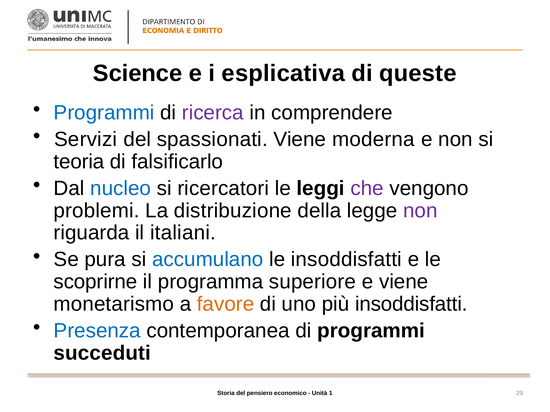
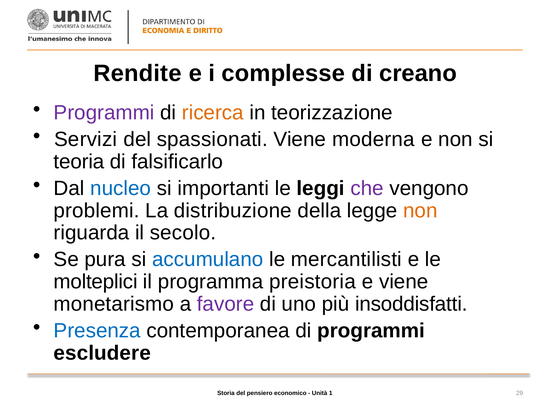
Science: Science -> Rendite (138, 73)
esplicativa: esplicativa -> complesse (283, 73)
queste: queste -> creano (418, 73)
Programmi colour: blue -> purple (104, 113)
ricerca colour: purple -> orange (213, 113)
comprendere: comprendere -> teorizzazione (332, 113)
ricercatori: ricercatori -> importanti (223, 189)
non colour: purple -> orange (420, 211)
italiani: italiani -> secolo (183, 233)
le insoddisfatti: insoddisfatti -> mercantilisti (346, 260)
scoprirne: scoprirne -> molteplici (96, 282)
superiore: superiore -> preistoria (312, 282)
favore colour: orange -> purple (226, 304)
succeduti: succeduti -> escludere (102, 353)
